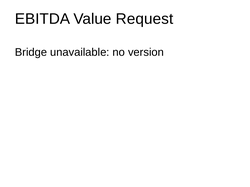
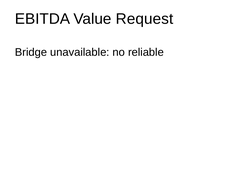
version: version -> reliable (146, 52)
